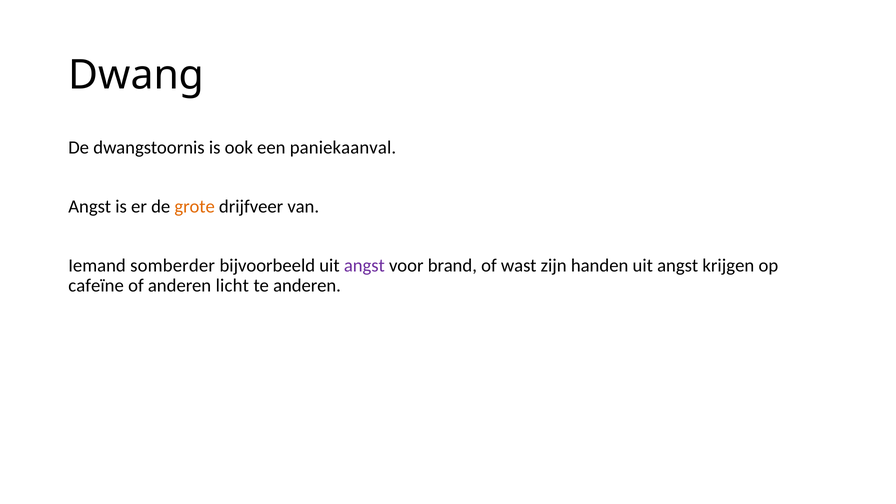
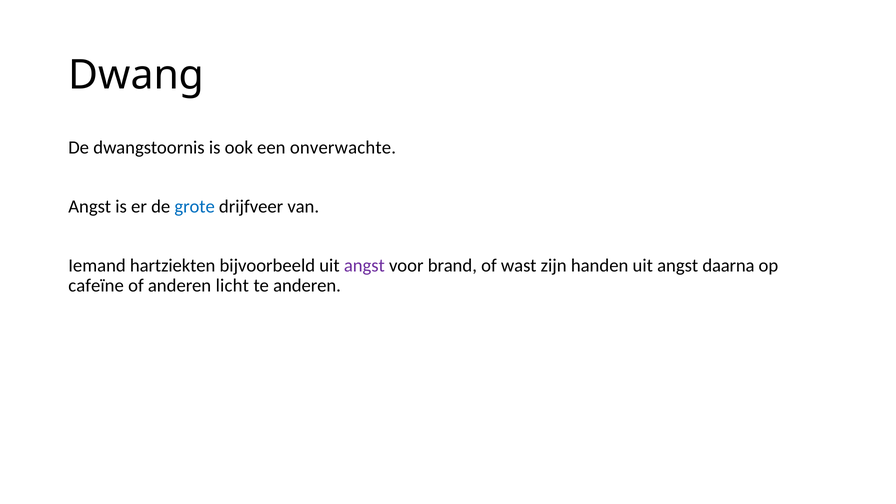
paniekaanval: paniekaanval -> onverwachte (343, 148)
grote colour: orange -> blue (195, 207)
somberder: somberder -> hartziekten (173, 266)
krijgen: krijgen -> daarna (728, 266)
